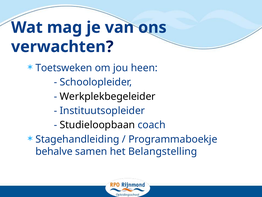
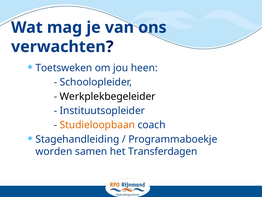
Studieloopbaan colour: black -> orange (97, 125)
behalve: behalve -> worden (54, 151)
Belangstelling: Belangstelling -> Transferdagen (163, 151)
